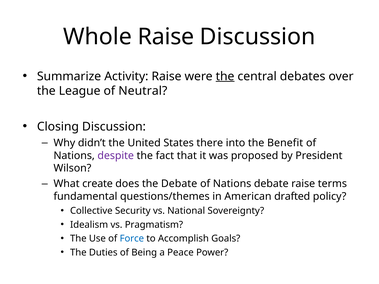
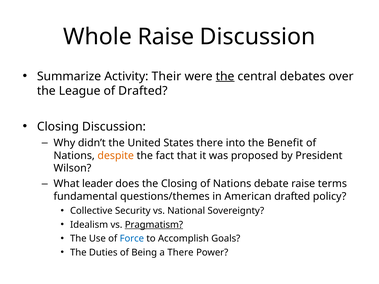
Activity Raise: Raise -> Their (166, 76)
of Neutral: Neutral -> Drafted (143, 91)
despite colour: purple -> orange (116, 156)
create: create -> leader (98, 184)
the Debate: Debate -> Closing (179, 184)
Pragmatism underline: none -> present (154, 225)
a Peace: Peace -> There (180, 253)
